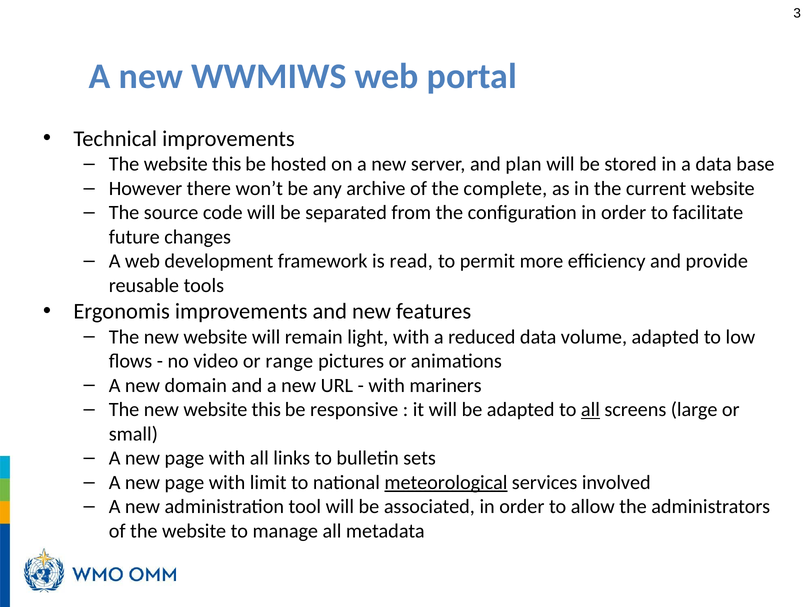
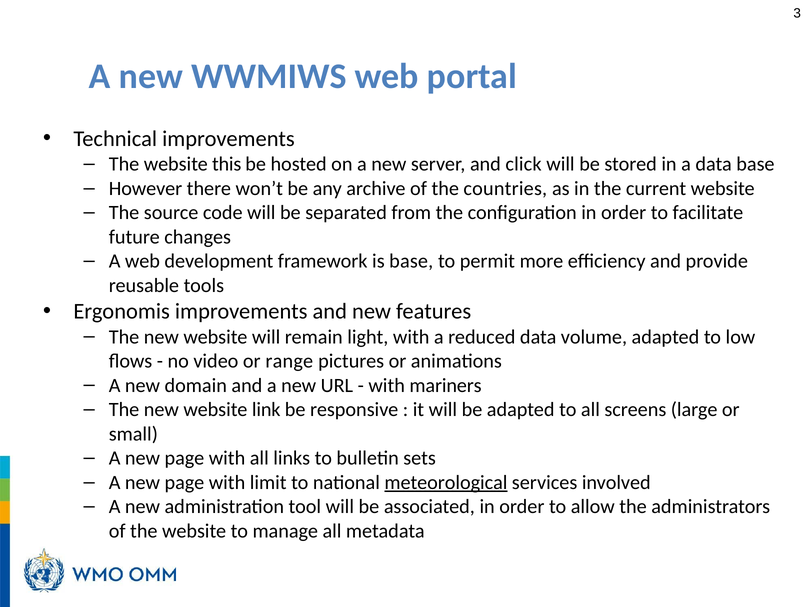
plan: plan -> click (524, 164)
complete: complete -> countries (505, 188)
is read: read -> base (411, 261)
new website this: this -> link (266, 410)
all underline: present -> none (590, 410)
